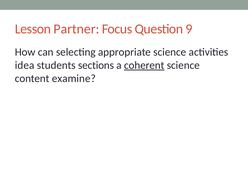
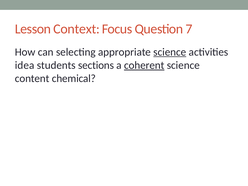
Partner: Partner -> Context (77, 29)
9: 9 -> 7 (189, 29)
science underline: none -> present (170, 52)
examine: examine -> chemical (74, 78)
